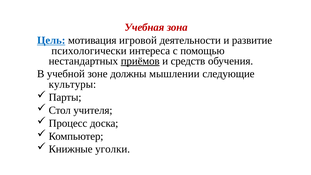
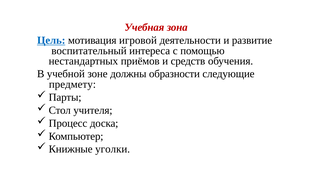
психологически: психологически -> воспитательный (89, 51)
приёмов underline: present -> none (140, 61)
мышлении: мышлении -> образности (174, 74)
культуры: культуры -> предмету (72, 84)
